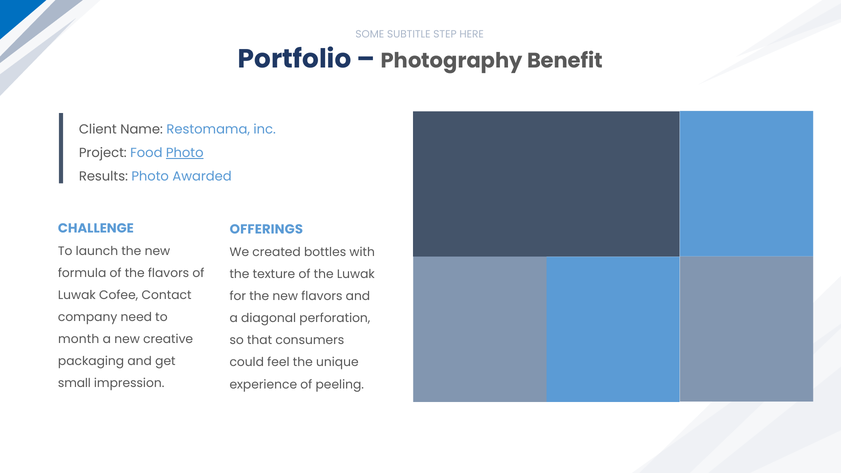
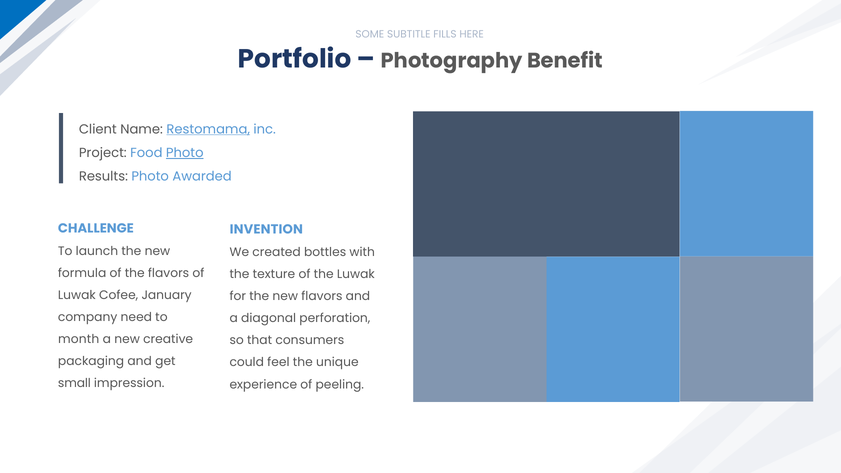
STEP: STEP -> FILLS (445, 34)
Restomama underline: none -> present (208, 129)
OFFERINGS: OFFERINGS -> INVENTION (266, 230)
Contact: Contact -> January (167, 295)
